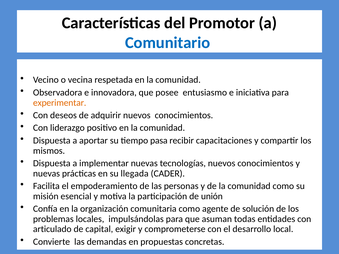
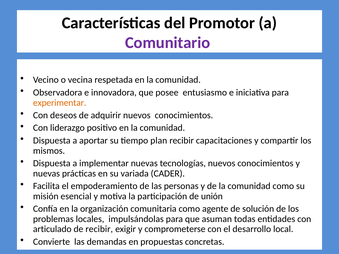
Comunitario colour: blue -> purple (168, 43)
pasa: pasa -> plan (159, 141)
llegada: llegada -> variada (135, 174)
de capital: capital -> recibir (99, 229)
